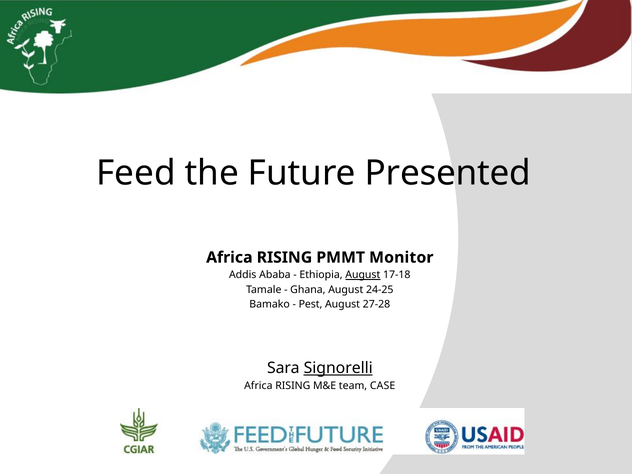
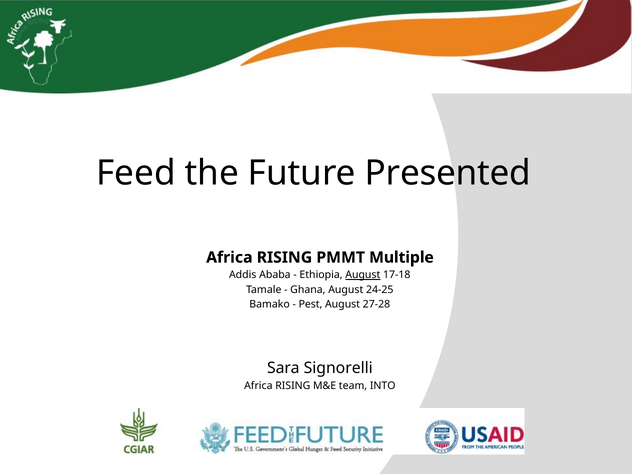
Monitor: Monitor -> Multiple (401, 257)
Signorelli underline: present -> none (338, 368)
CASE: CASE -> INTO (383, 386)
